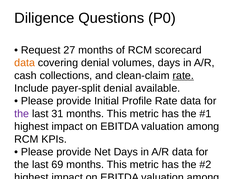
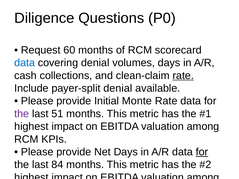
27: 27 -> 60 (69, 50)
data colour: orange -> blue (25, 63)
Profile: Profile -> Monte (137, 101)
31: 31 -> 51 (57, 114)
for underline: none -> present (202, 152)
69: 69 -> 84 (57, 165)
